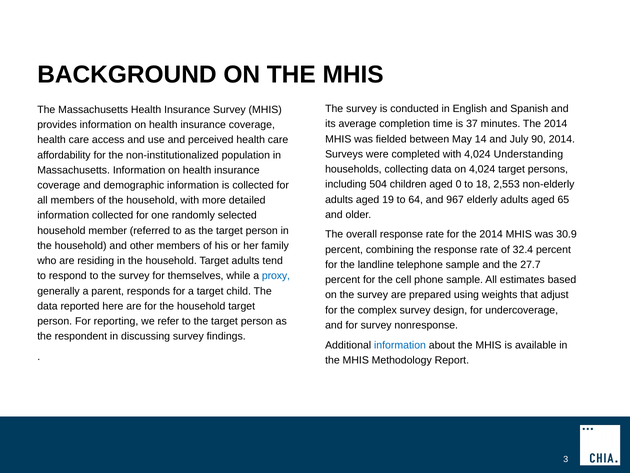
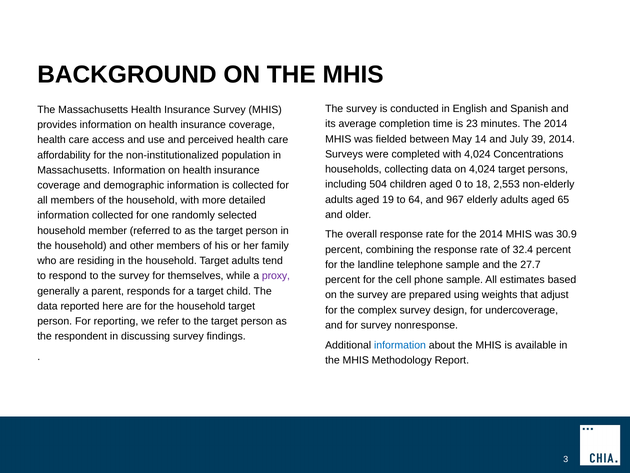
37: 37 -> 23 (472, 124)
90: 90 -> 39 (539, 139)
Understanding: Understanding -> Concentrations (528, 154)
proxy colour: blue -> purple (276, 276)
